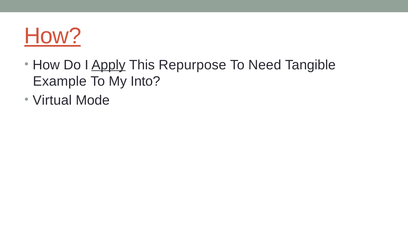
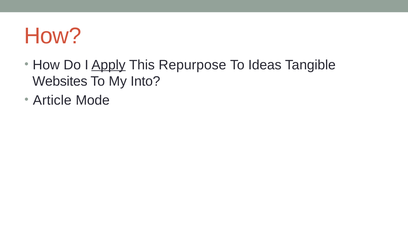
How underline: present -> none (53, 36)
Need: Need -> Ideas (265, 65)
Example: Example -> Websites (60, 81)
Virtual: Virtual -> Article (52, 100)
